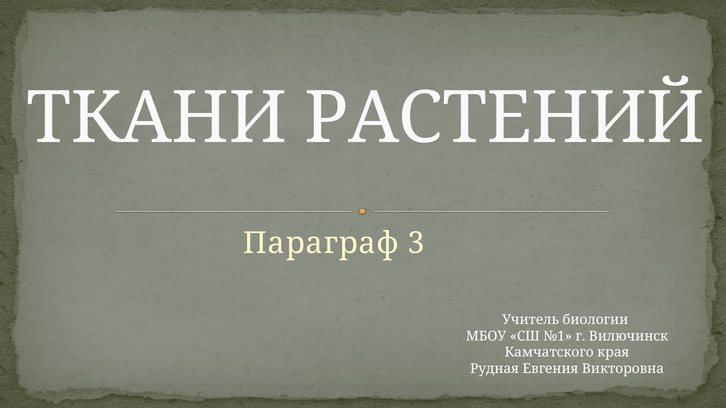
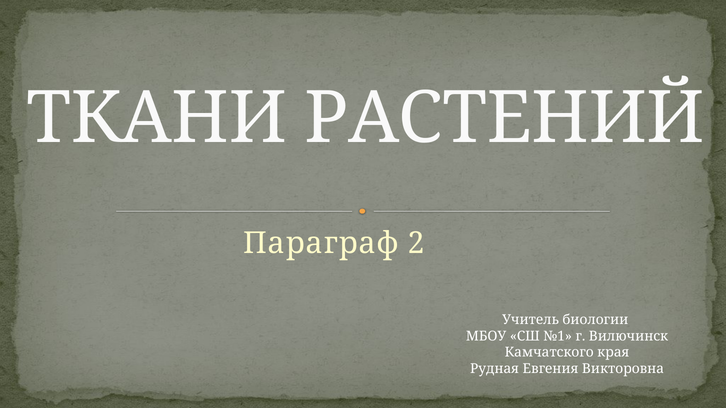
3: 3 -> 2 (416, 243)
